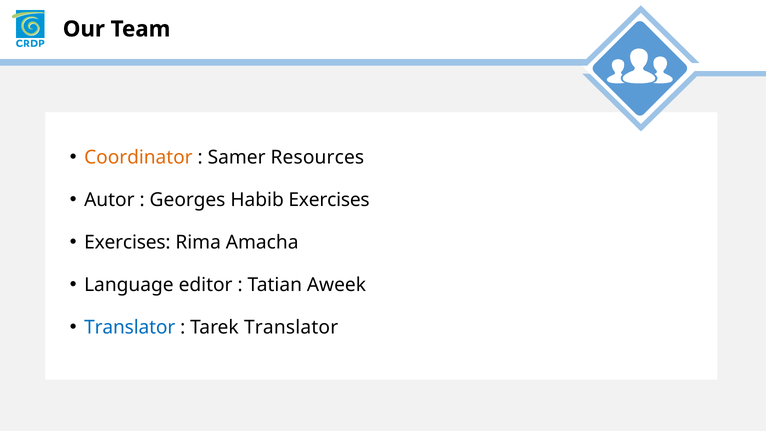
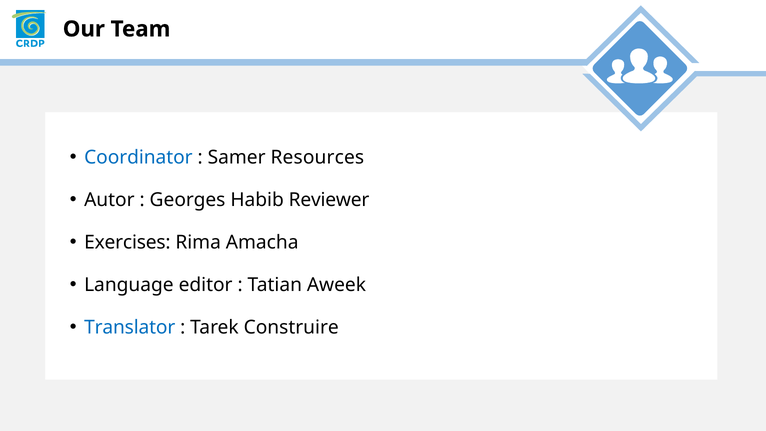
Coordinator colour: orange -> blue (138, 157)
Habib Exercises: Exercises -> Reviewer (329, 200)
Tarek Translator: Translator -> Construire (291, 327)
